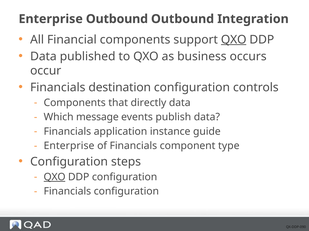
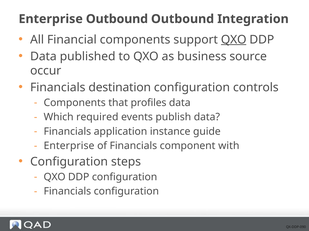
occurs: occurs -> source (248, 57)
directly: directly -> profiles (149, 103)
message: message -> required (97, 117)
type: type -> with (229, 146)
QXO underline: present -> none (55, 177)
